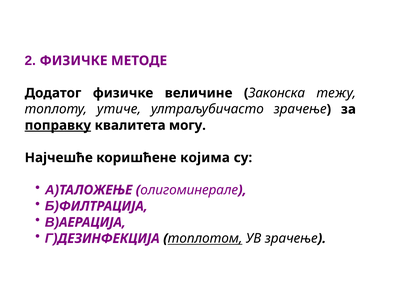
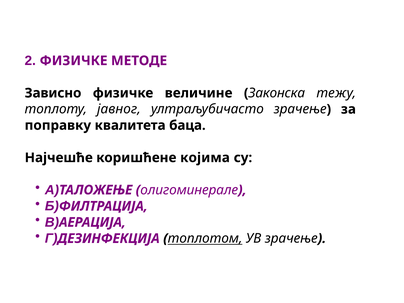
Додатог: Додатог -> Зависно (53, 93)
утиче: утиче -> јавног (119, 109)
поправку underline: present -> none (58, 125)
могу: могу -> баца (187, 125)
